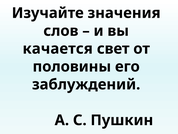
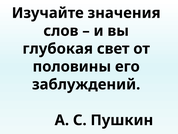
качается: качается -> глубокая (58, 49)
